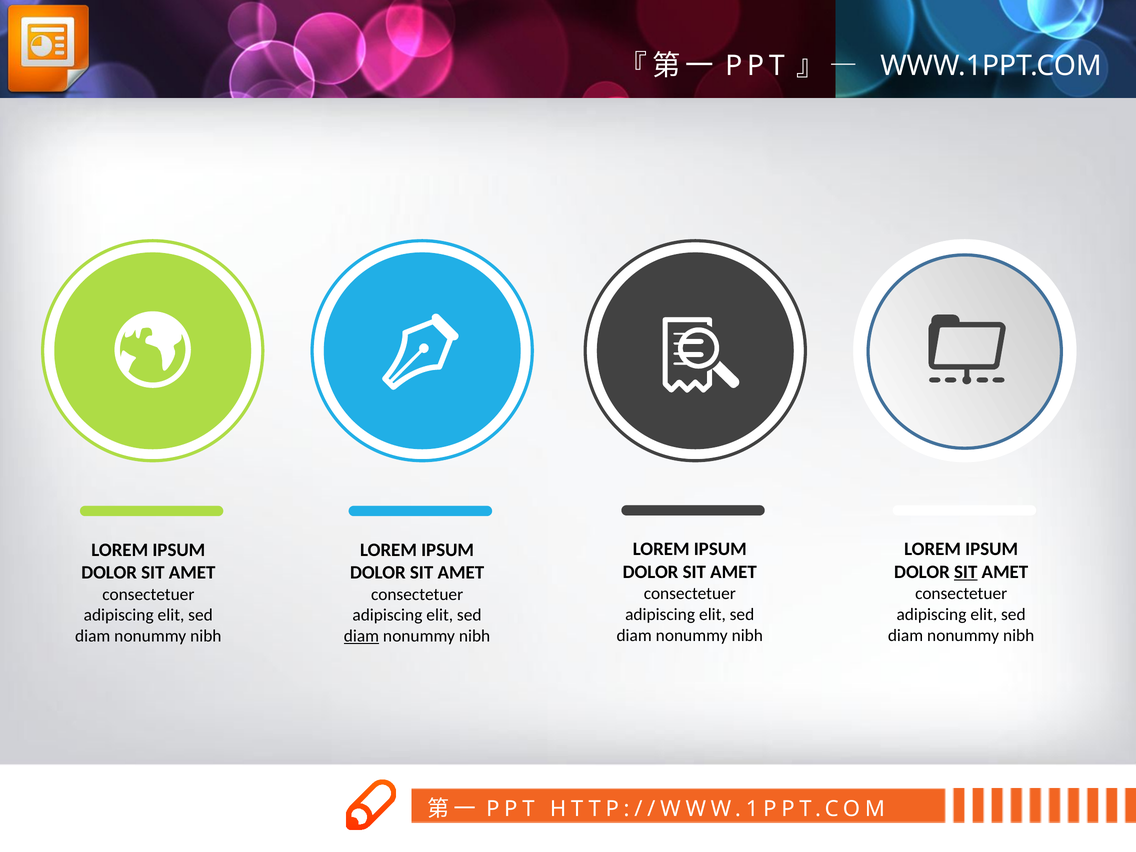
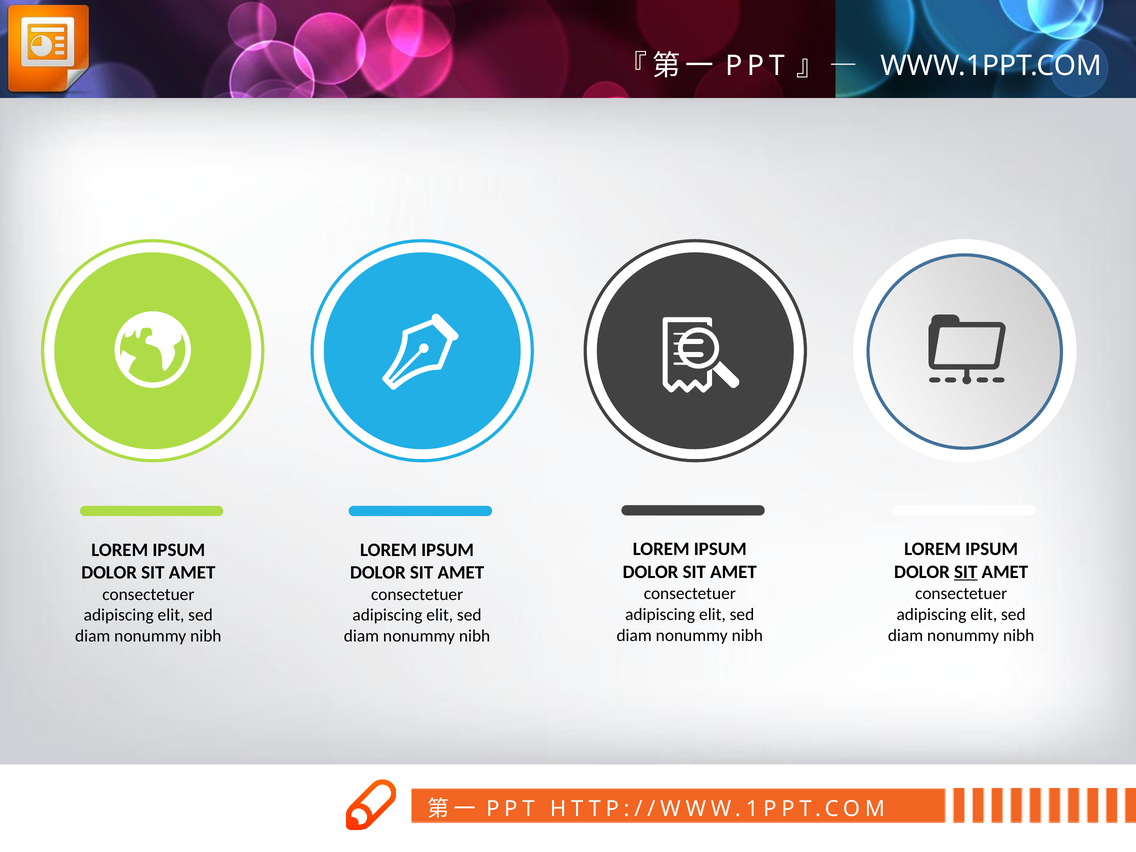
diam underline: present -> none (361, 636)
